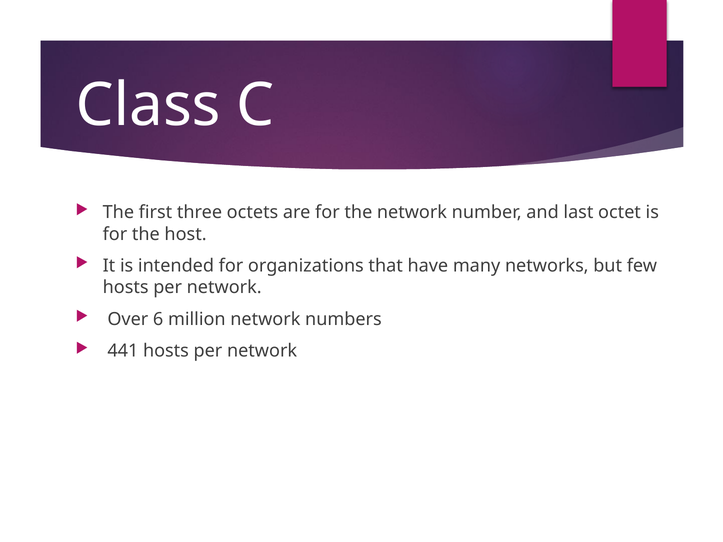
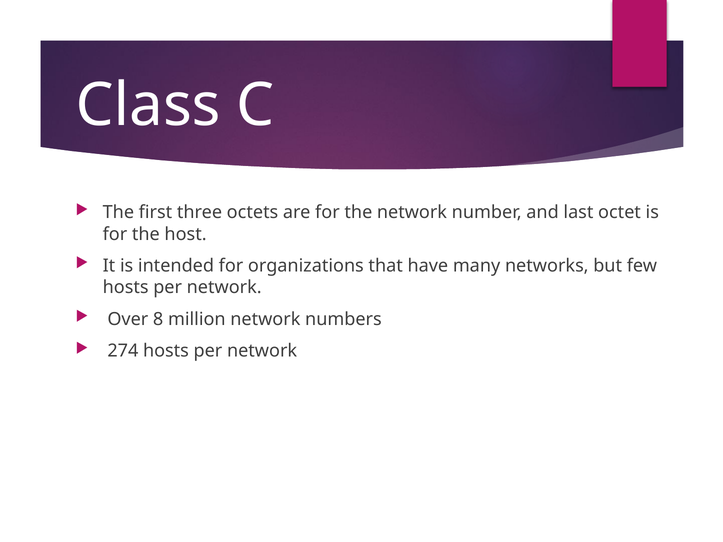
6: 6 -> 8 (158, 319)
441: 441 -> 274 (123, 351)
